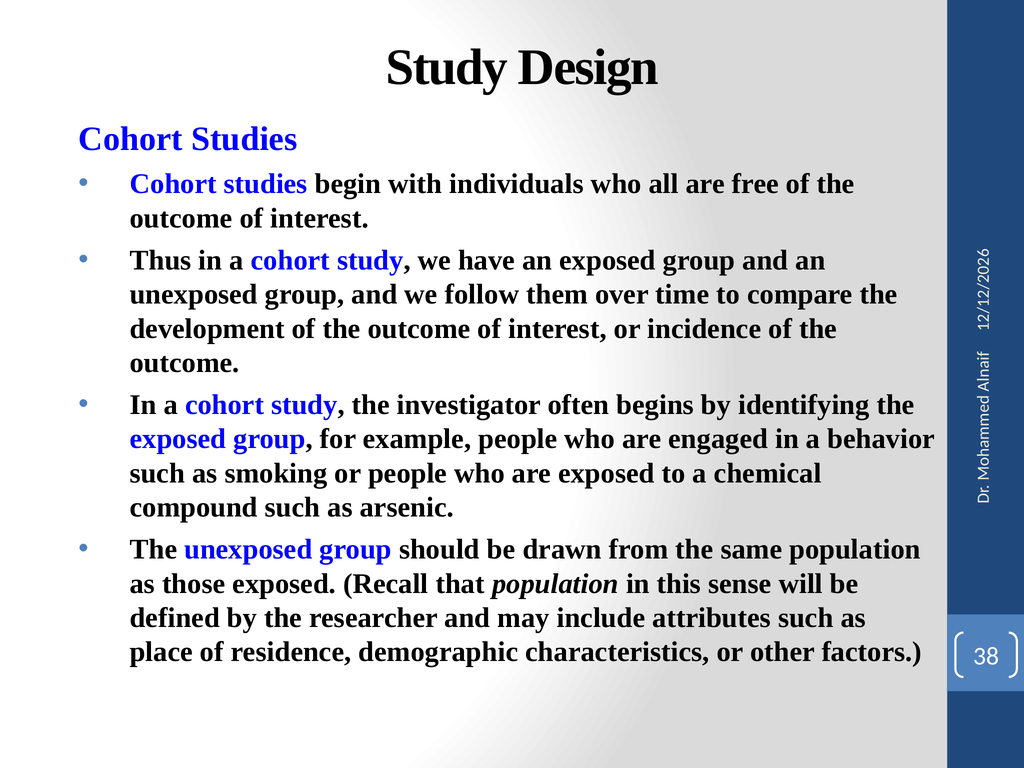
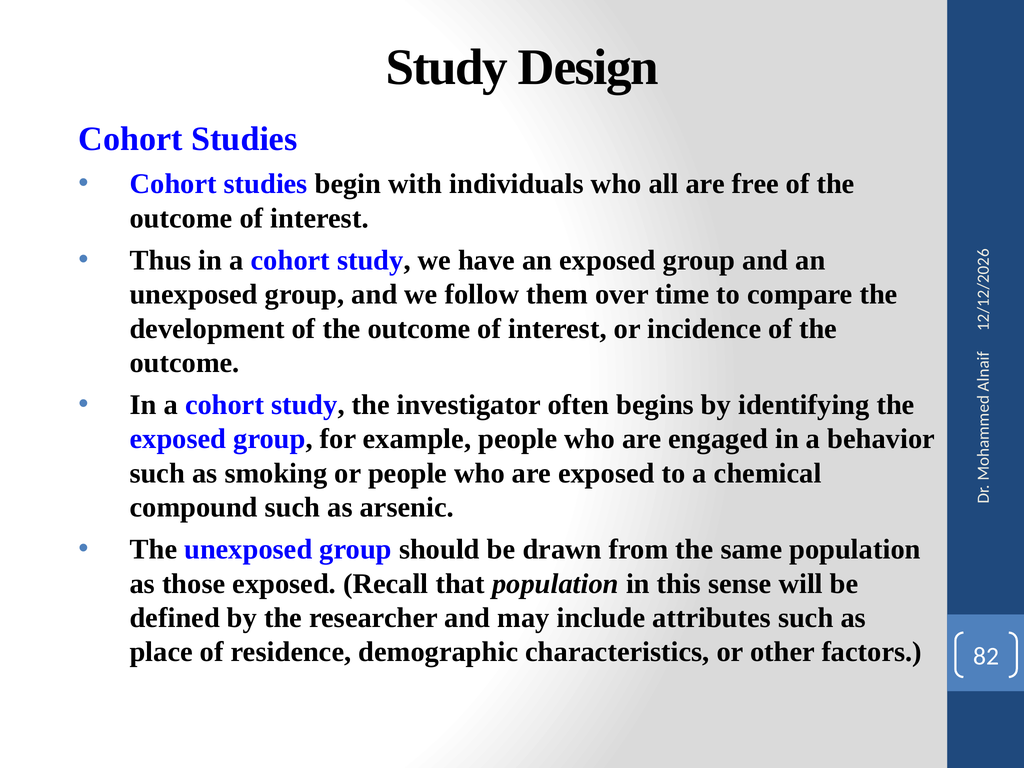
38: 38 -> 82 (986, 656)
